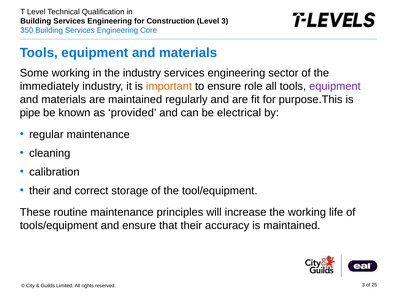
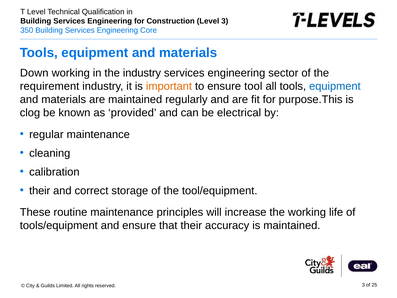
Some: Some -> Down (34, 73)
immediately: immediately -> requirement (50, 86)
role: role -> tool (253, 86)
equipment colour: purple -> blue (335, 86)
pipe: pipe -> clog (30, 113)
